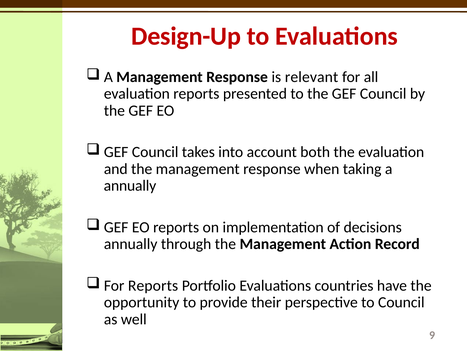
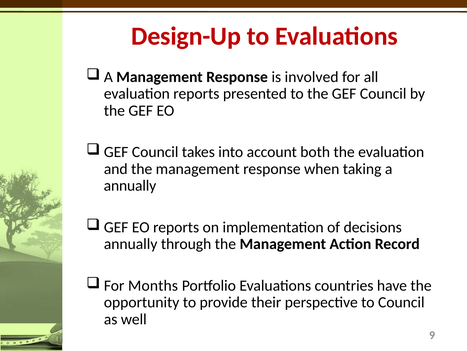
relevant: relevant -> involved (312, 77)
For Reports: Reports -> Months (153, 285)
